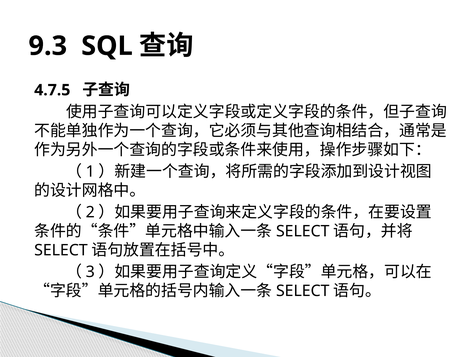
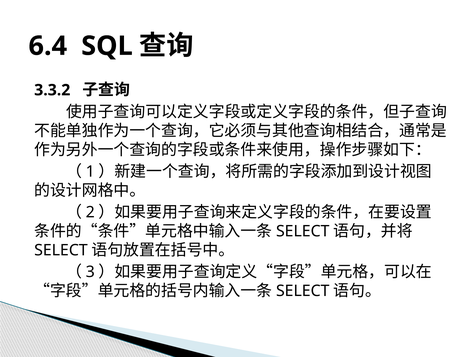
9.3: 9.3 -> 6.4 (48, 46)
4.7.5: 4.7.5 -> 3.3.2 (52, 90)
